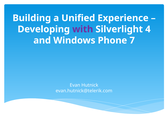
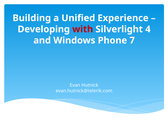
with colour: purple -> red (83, 29)
